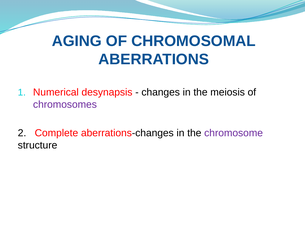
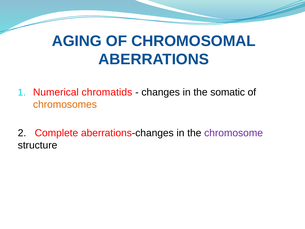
desynapsis: desynapsis -> chromatids (107, 92)
meiosis: meiosis -> somatic (228, 92)
chromosomes colour: purple -> orange (65, 104)
